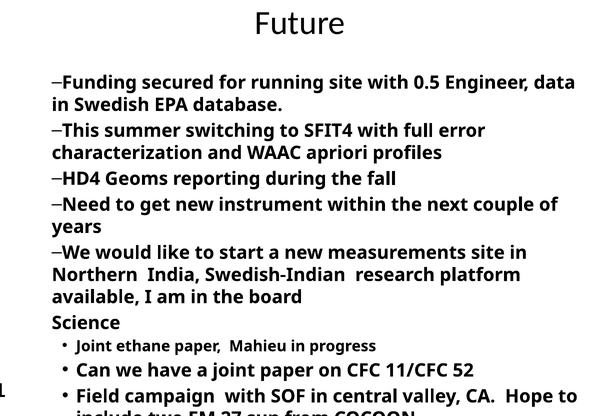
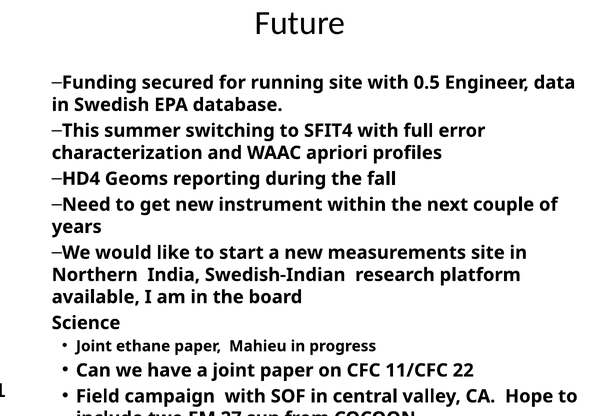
52: 52 -> 22 (463, 370)
